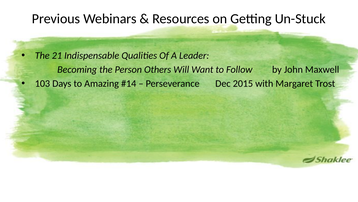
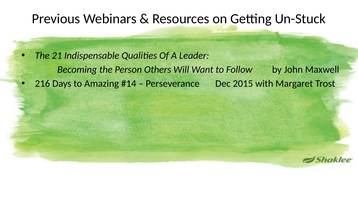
103: 103 -> 216 (42, 83)
